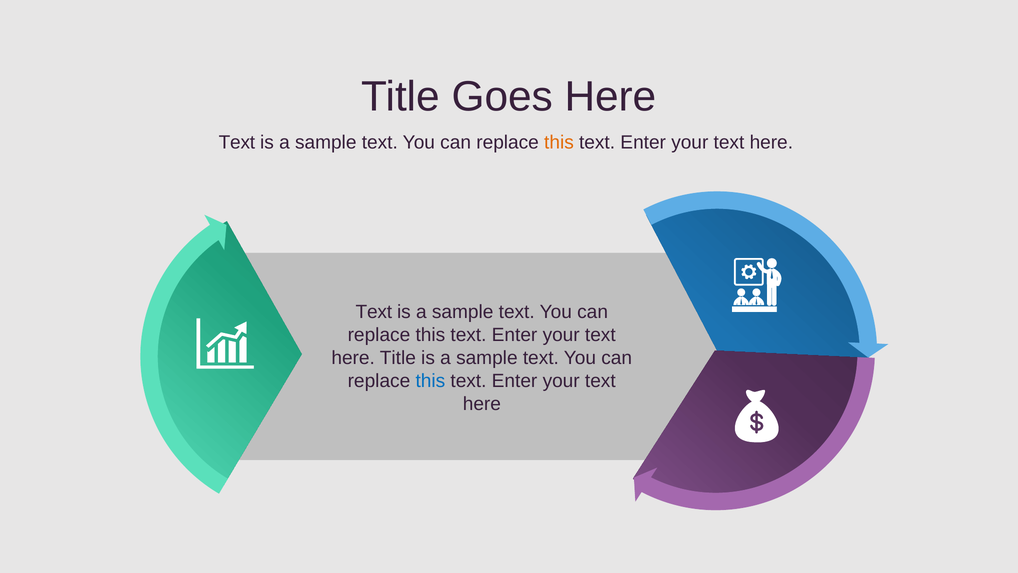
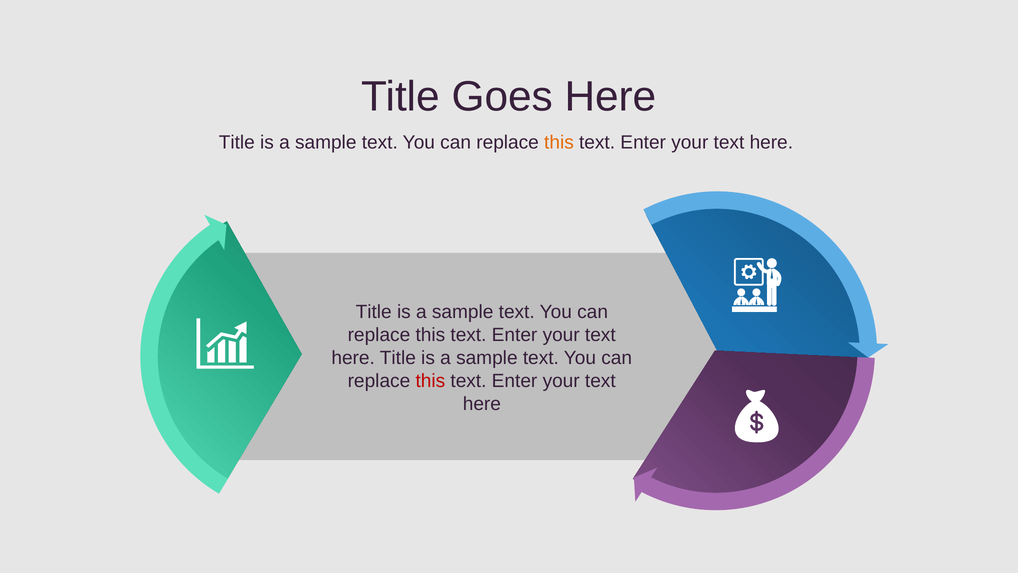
Text: Text -> Title (237, 142)
Text: Text -> Title (374, 312)
this colour: blue -> red (430, 381)
